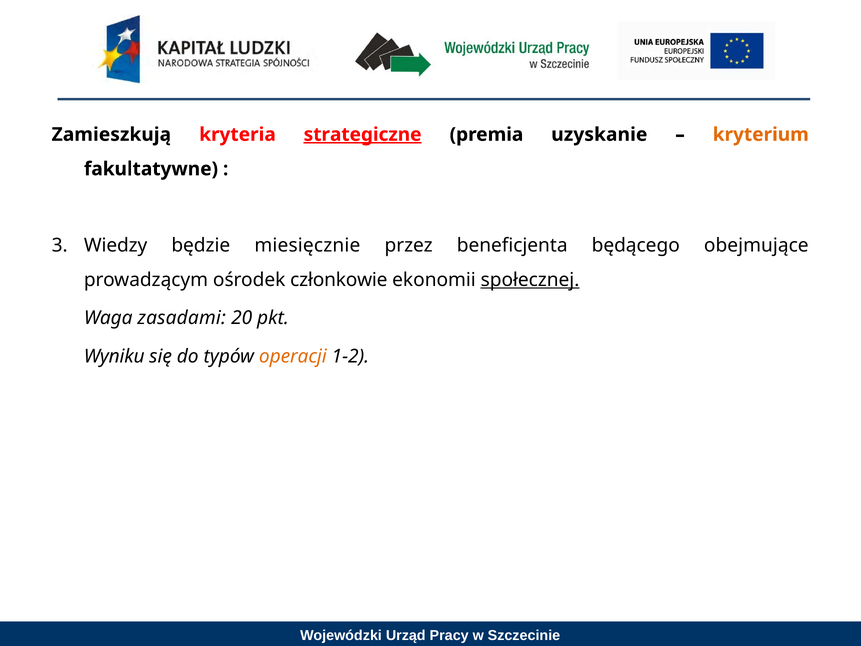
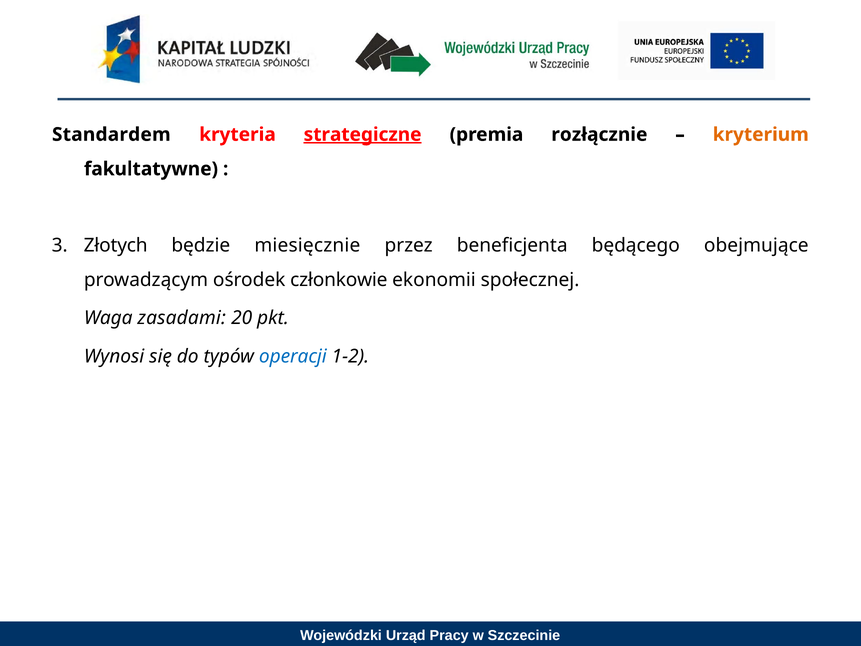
Zamieszkują: Zamieszkują -> Standardem (111, 134)
uzyskanie: uzyskanie -> rozłącznie (599, 134)
Wiedzy: Wiedzy -> Złotych (116, 245)
społecznej underline: present -> none (530, 280)
Wyniku: Wyniku -> Wynosi (114, 356)
operacji colour: orange -> blue (293, 356)
